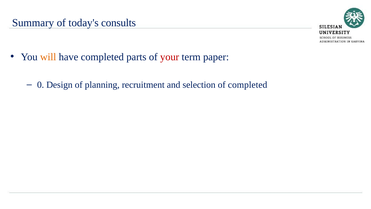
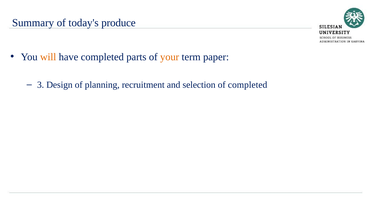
consults: consults -> produce (119, 23)
your colour: red -> orange (170, 57)
0: 0 -> 3 (41, 85)
